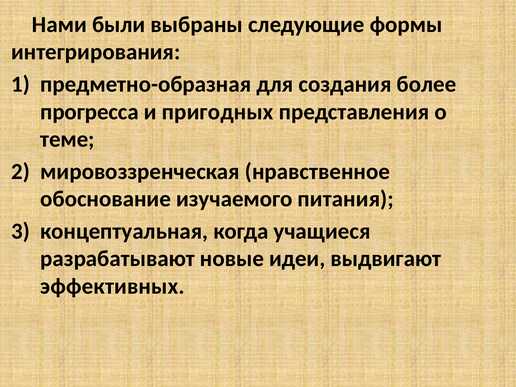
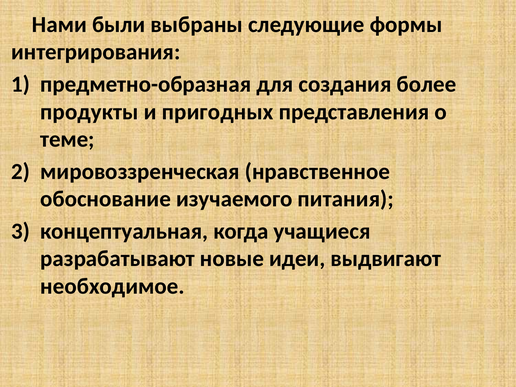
прогресса: прогресса -> продукты (89, 112)
эффективных: эффективных -> необходимое (112, 286)
